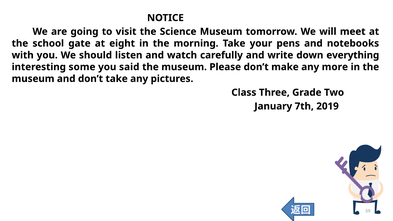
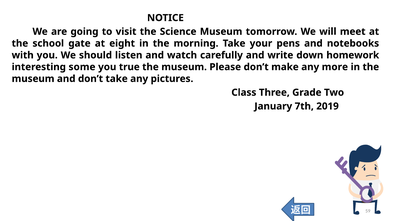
everything: everything -> homework (353, 55)
said: said -> true (129, 67)
